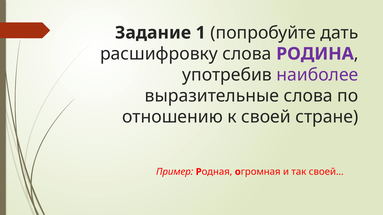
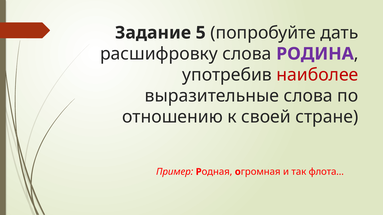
1: 1 -> 5 (201, 33)
наиболее colour: purple -> red (317, 75)
своей…: своей… -> флота… (326, 172)
